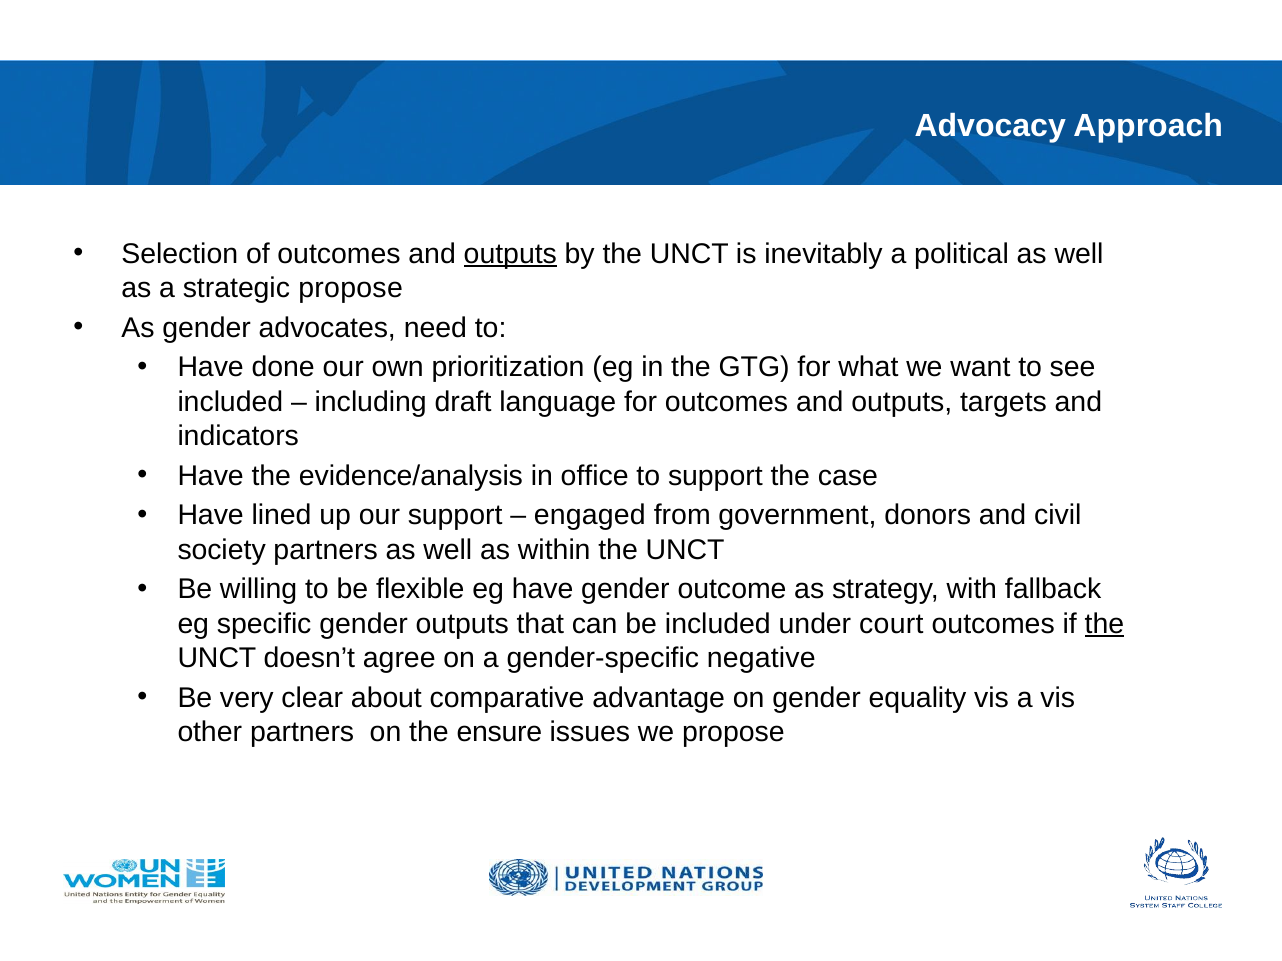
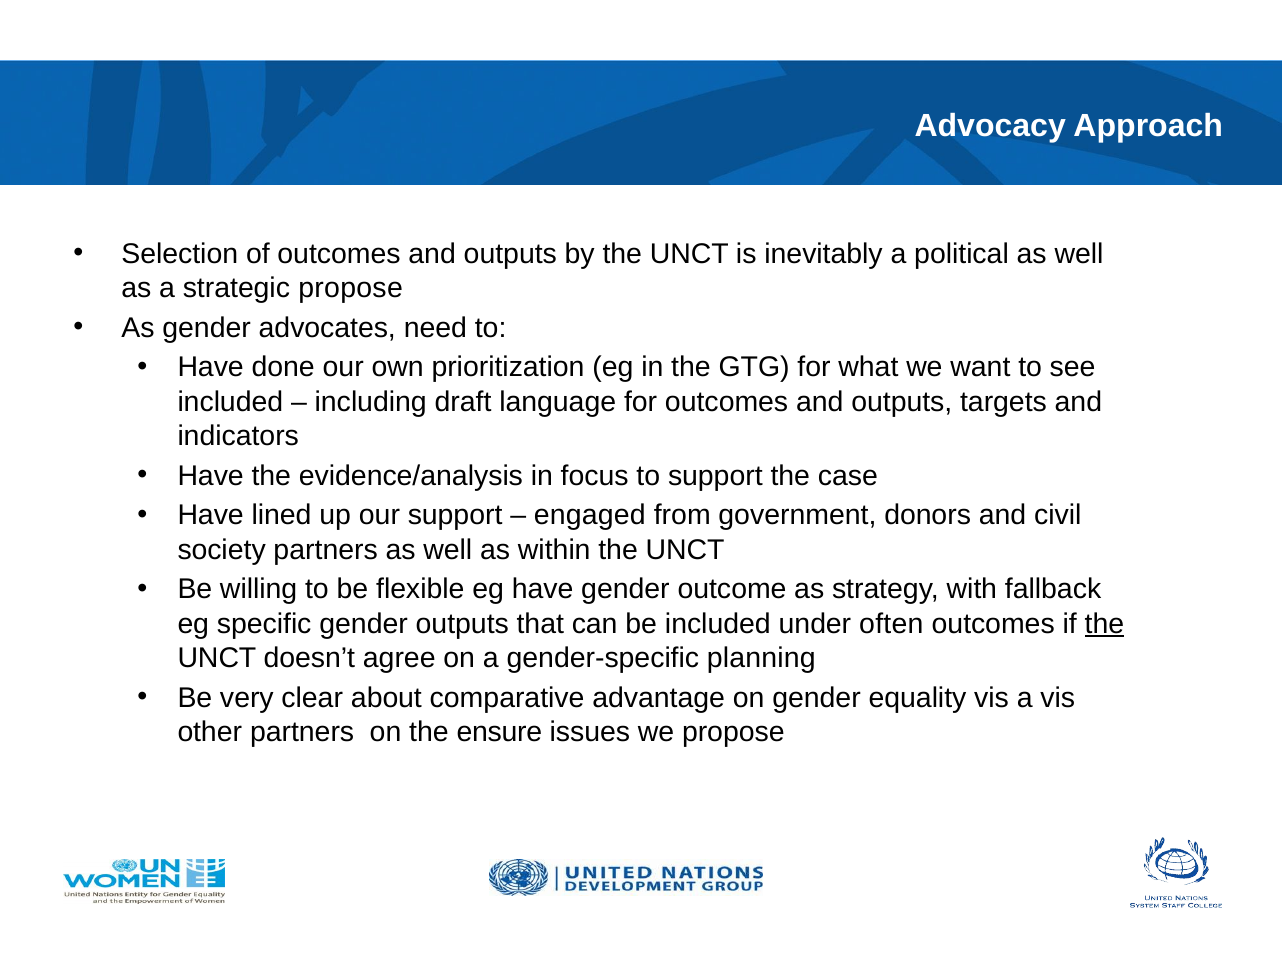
outputs underline: present -> none (510, 254)
office: office -> focus (595, 476)
court: court -> often (891, 624)
negative: negative -> planning (761, 658)
